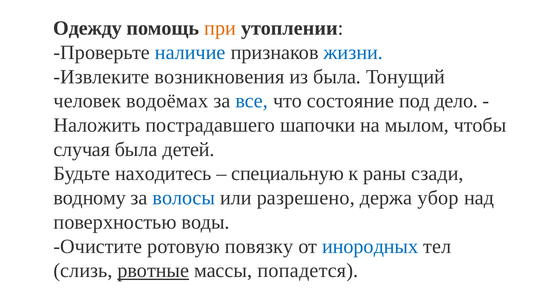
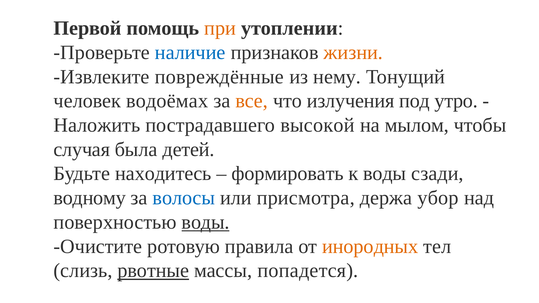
Одежду: Одежду -> Первой (88, 28)
жизни colour: blue -> orange (353, 52)
возникновения: возникновения -> повреждённые (219, 77)
из была: была -> нему (337, 77)
все colour: blue -> orange (252, 101)
состояние: состояние -> излучения (351, 101)
дело: дело -> утро (456, 101)
шапочки: шапочки -> высокой (317, 125)
специальную: специальную -> формировать (288, 174)
к раны: раны -> воды (385, 174)
разрешено: разрешено -> присмотра (306, 198)
воды underline: none -> present (206, 222)
повязку: повязку -> правила (259, 247)
инородных colour: blue -> orange (370, 247)
